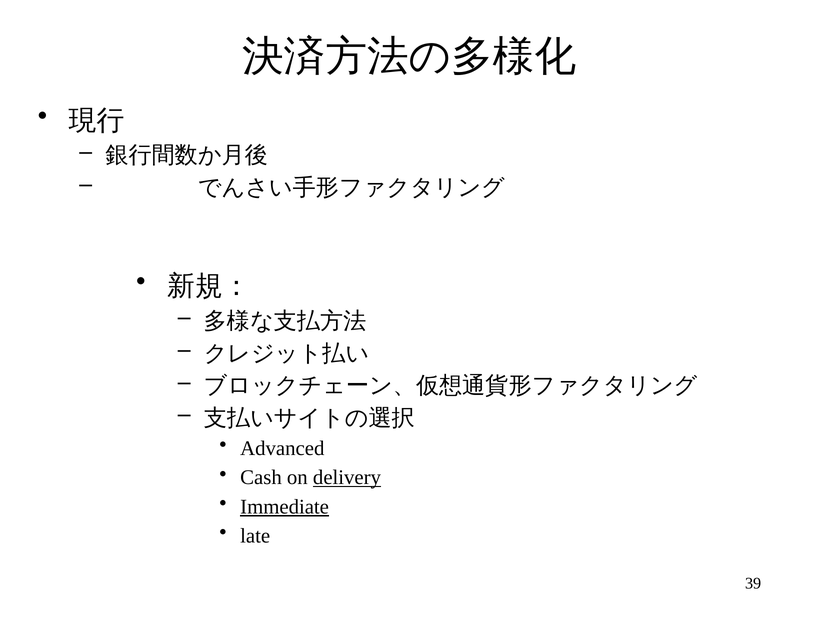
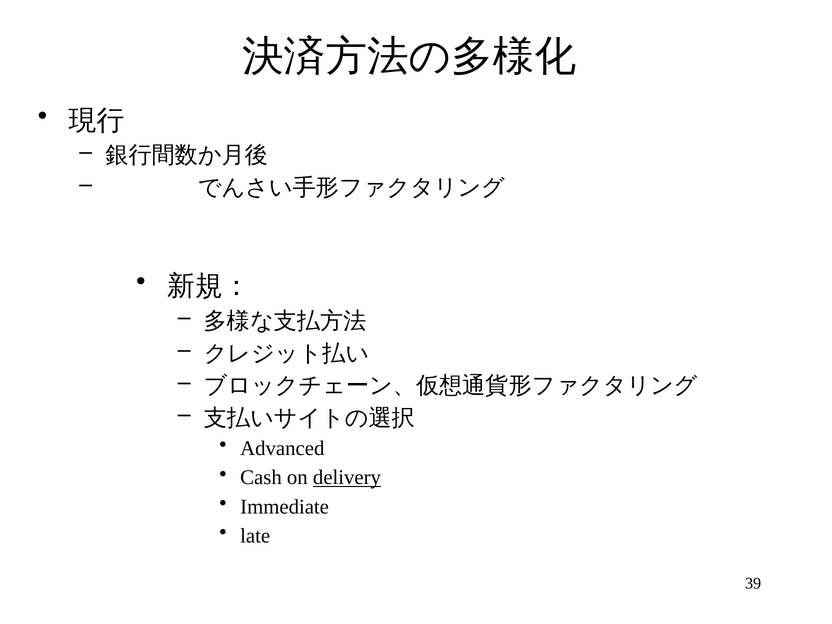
Immediate underline: present -> none (285, 507)
